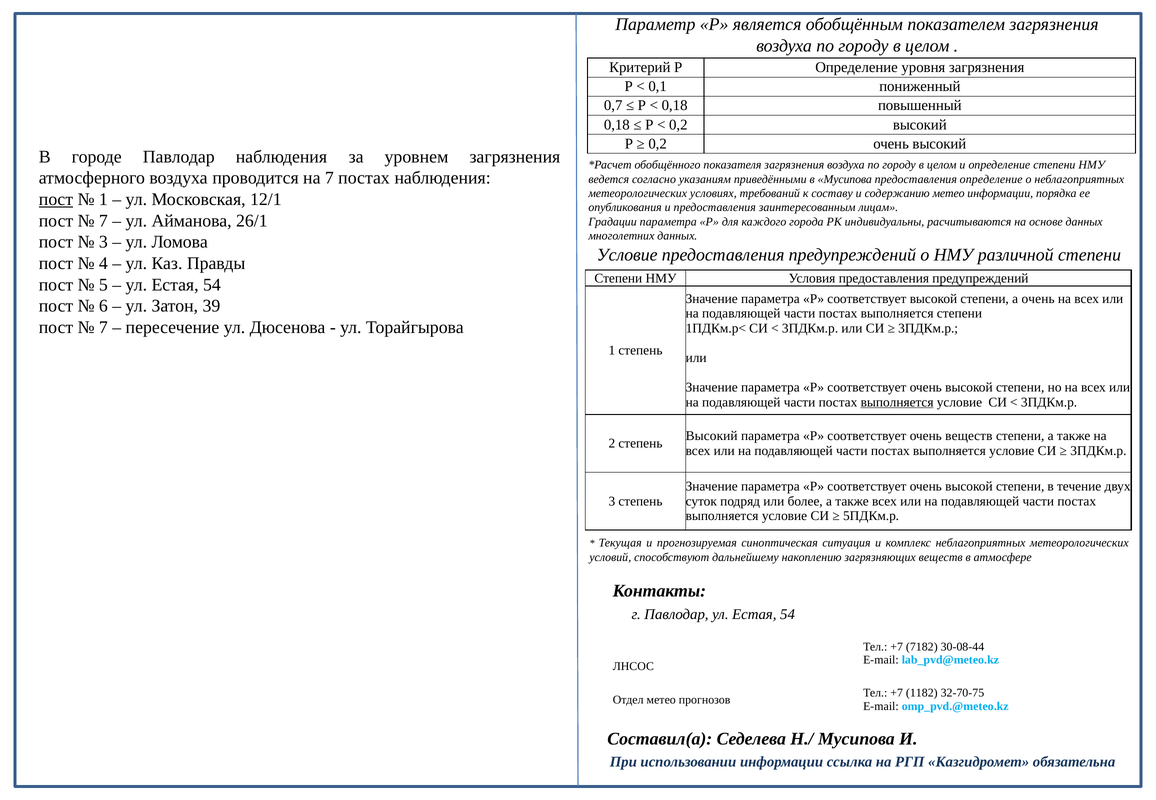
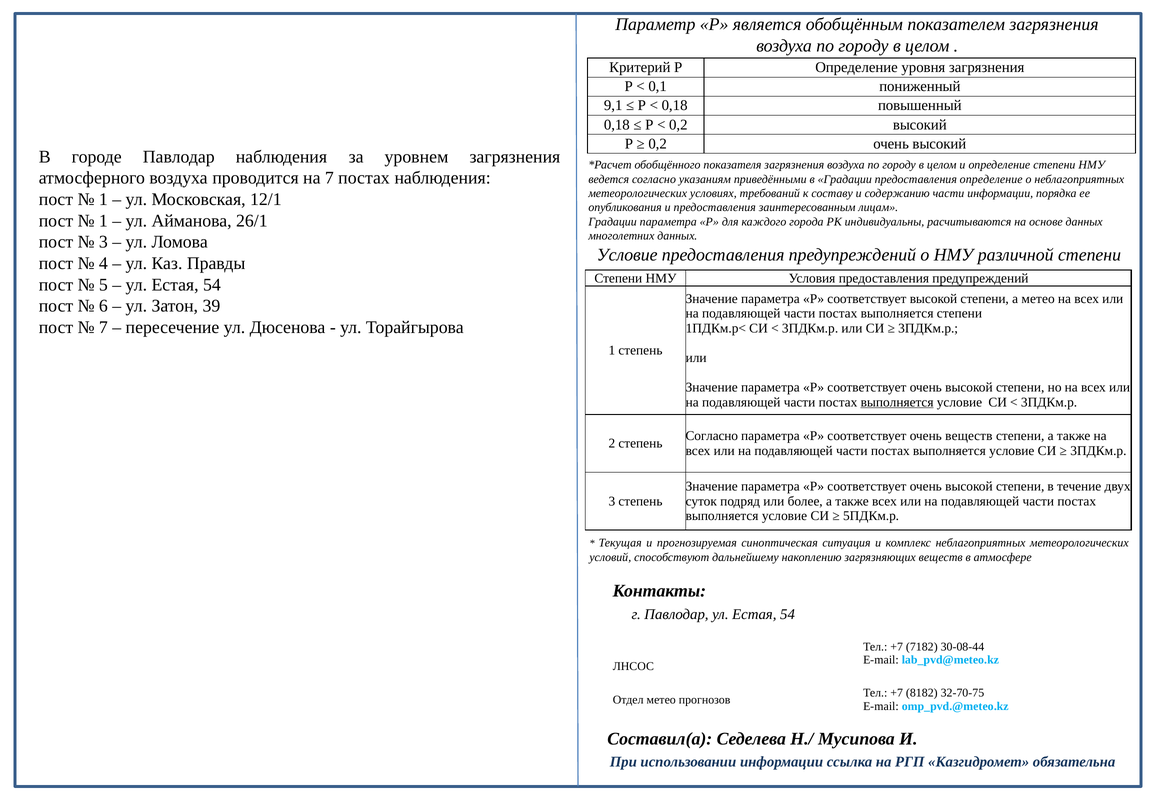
0,7: 0,7 -> 9,1 (613, 106)
в Мусипова: Мусипова -> Градации (845, 179)
содержанию метео: метео -> части (948, 193)
пост underline: present -> none (56, 199)
7: 7 -> 1 (103, 221)
а очень: очень -> метео (1038, 299)
Высокий: Высокий -> Согласно (712, 436)
1182: 1182 -> 8182 (922, 693)
